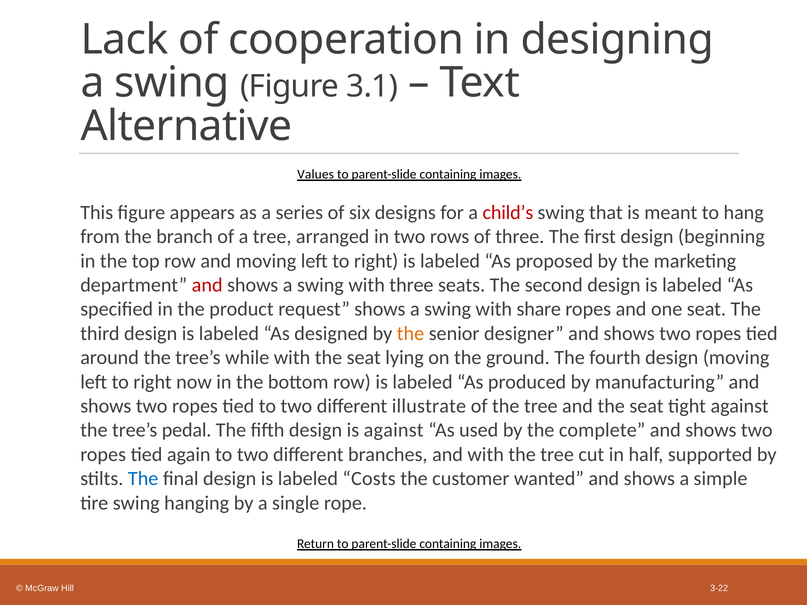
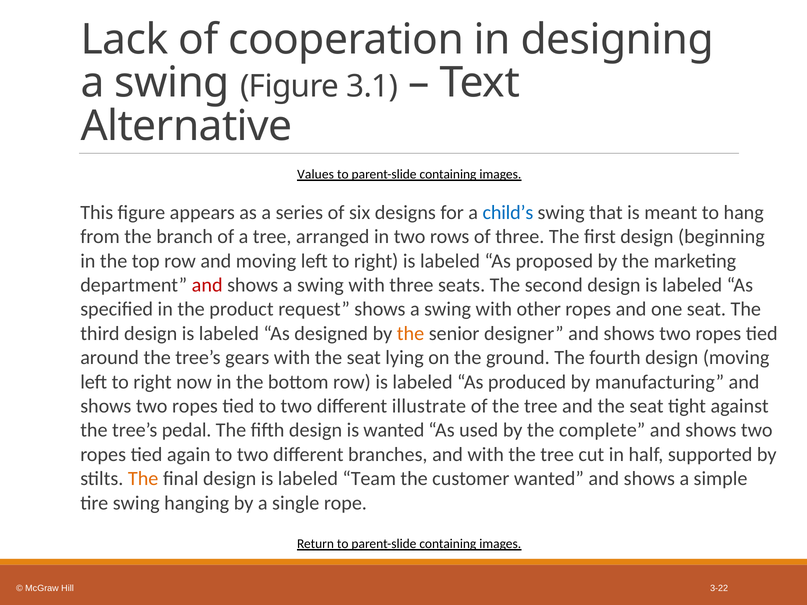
child’s colour: red -> blue (508, 213)
share: share -> other (539, 309)
while: while -> gears (247, 358)
is against: against -> wanted (394, 430)
The colour: blue -> orange (143, 479)
Costs: Costs -> Team (369, 479)
